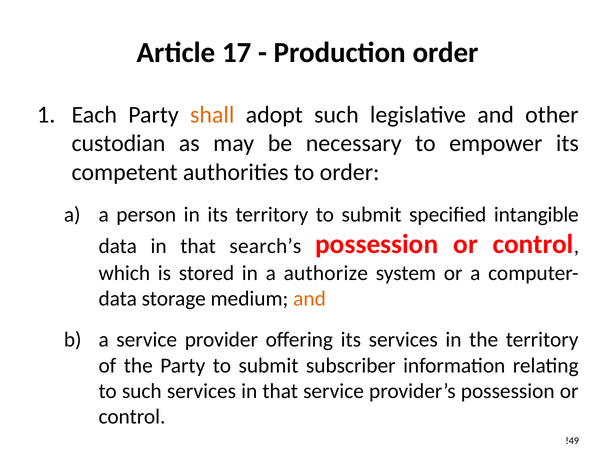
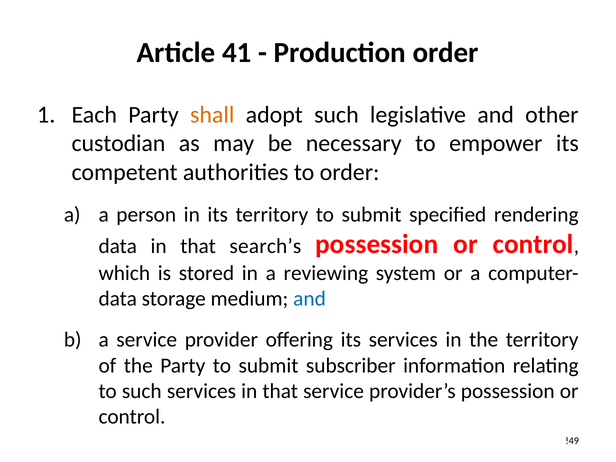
17: 17 -> 41 (237, 53)
intangible: intangible -> rendering (536, 215)
authorize: authorize -> reviewing (326, 273)
and colour: orange -> blue (310, 299)
